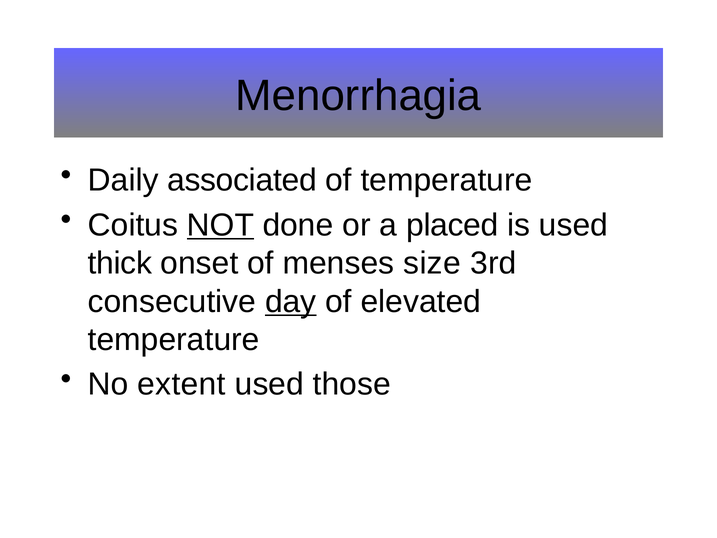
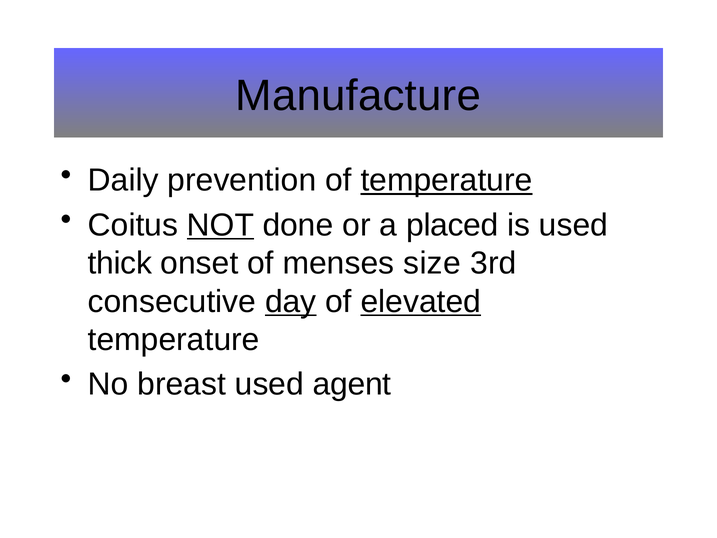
Menorrhagia: Menorrhagia -> Manufacture (358, 96)
associated: associated -> prevention (242, 180)
temperature underline: none -> present (447, 180)
elevated underline: none -> present (421, 301)
extent: extent -> breast (182, 384)
those: those -> agent (352, 384)
